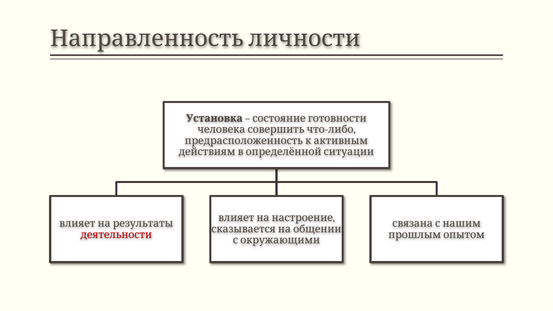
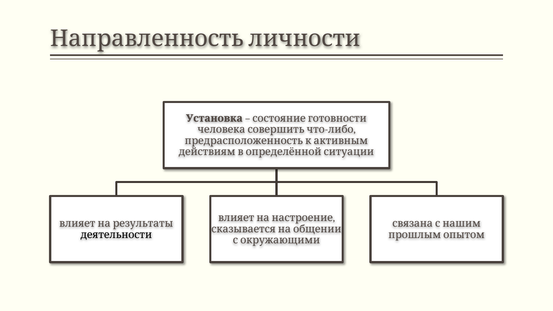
деятельности colour: red -> black (116, 235)
